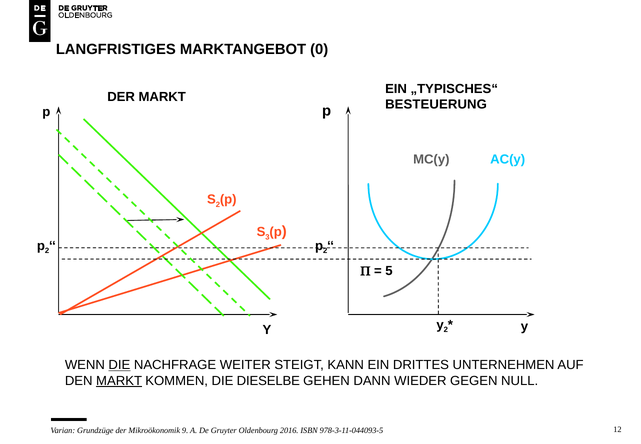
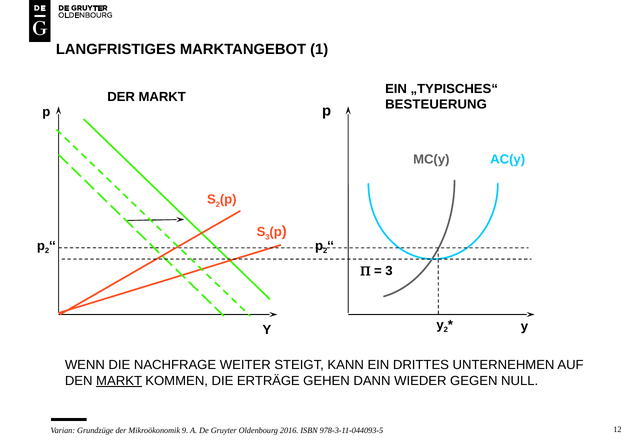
0: 0 -> 1 (319, 49)
5: 5 -> 3 (389, 271)
DIE underline: present -> none (119, 365)
DIESELBE: DIESELBE -> ERTRÄGE (268, 381)
